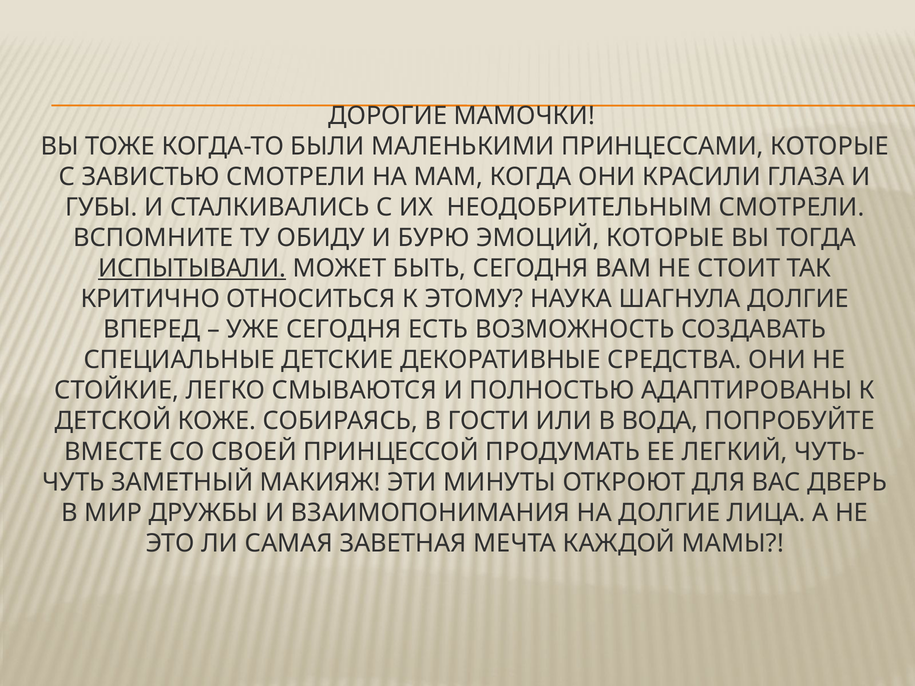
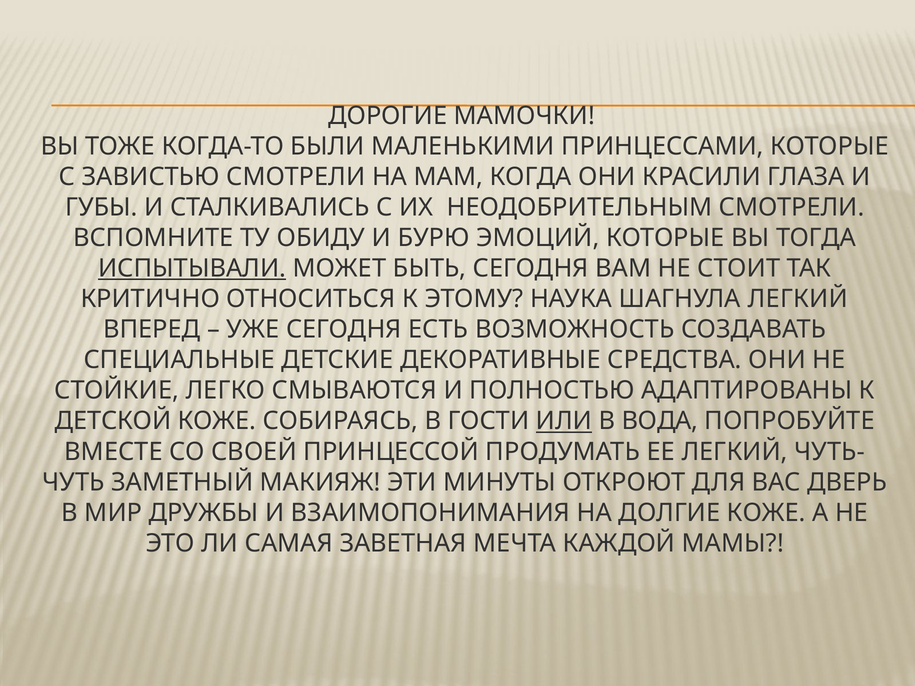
ШАГНУЛА ДОЛГИЕ: ДОЛГИЕ -> ЛЕГКИЙ (798, 299)
ИЛИ underline: none -> present (564, 421)
ДОЛГИЕ ЛИЦА: ЛИЦА -> КОЖЕ (766, 513)
